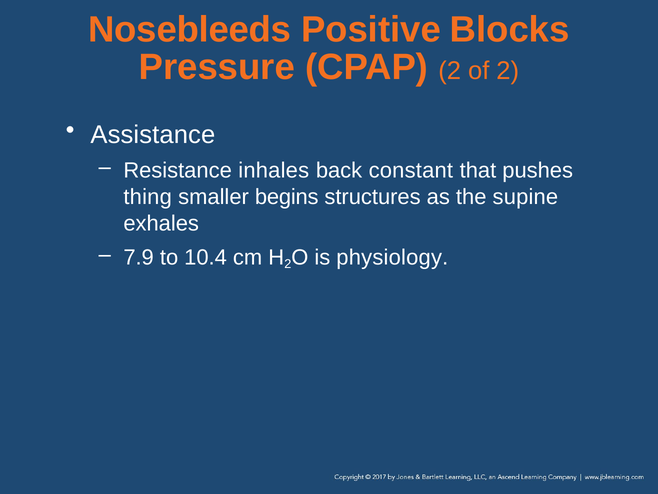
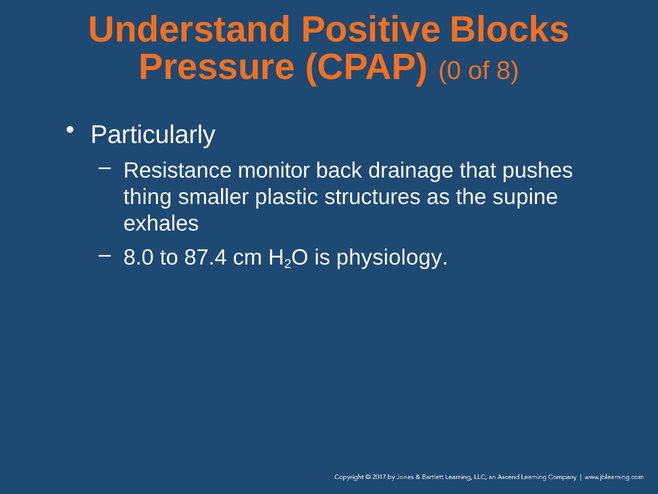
Nosebleeds: Nosebleeds -> Understand (190, 30)
CPAP 2: 2 -> 0 (450, 71)
of 2: 2 -> 8 (508, 71)
Assistance: Assistance -> Particularly (153, 135)
inhales: inhales -> monitor (274, 170)
constant: constant -> drainage (411, 170)
begins: begins -> plastic (287, 197)
7.9: 7.9 -> 8.0 (139, 257)
10.4: 10.4 -> 87.4 (206, 257)
